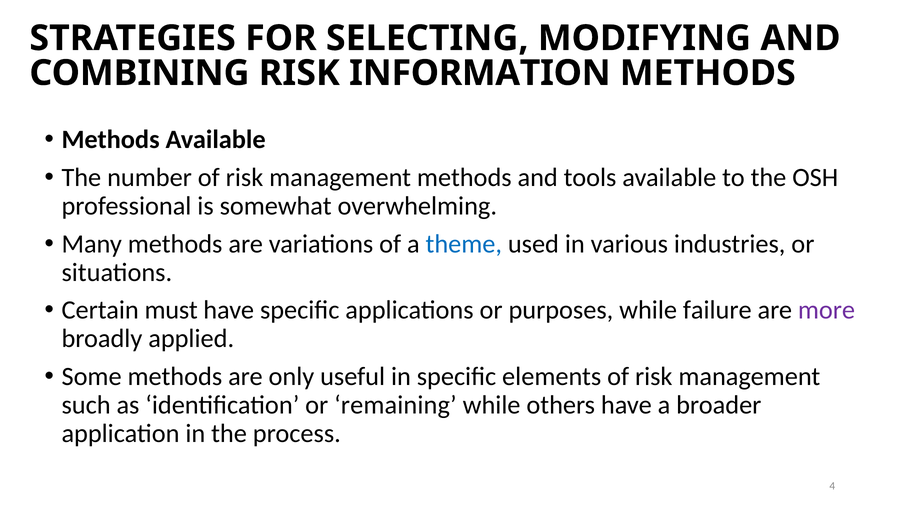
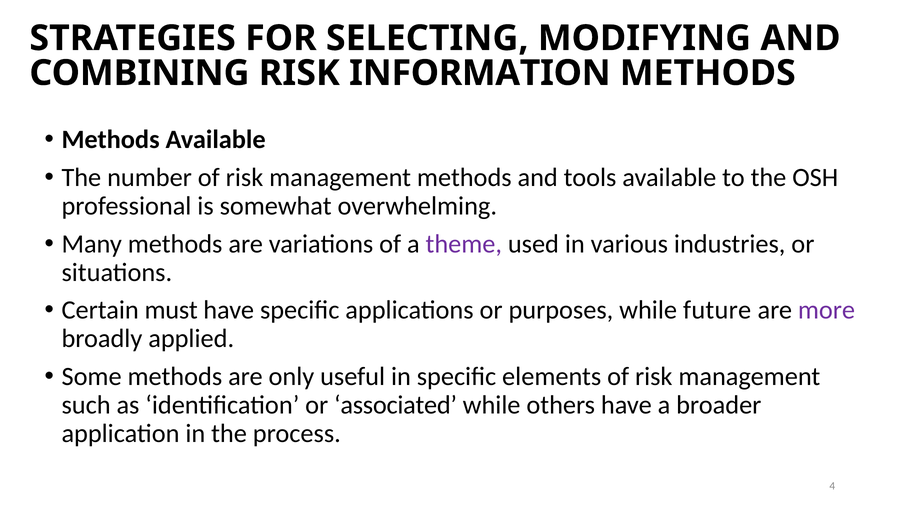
theme colour: blue -> purple (464, 244)
failure: failure -> future (717, 310)
remaining: remaining -> associated (396, 405)
